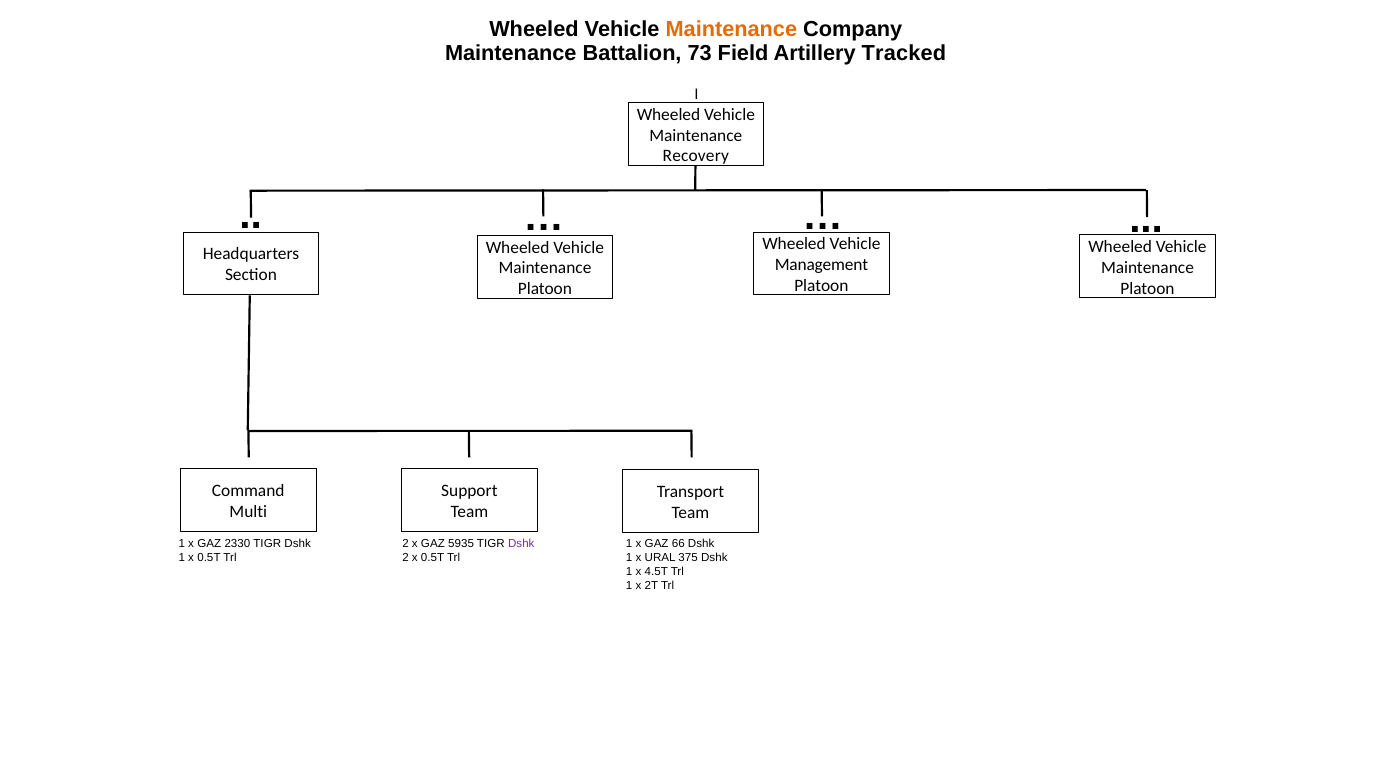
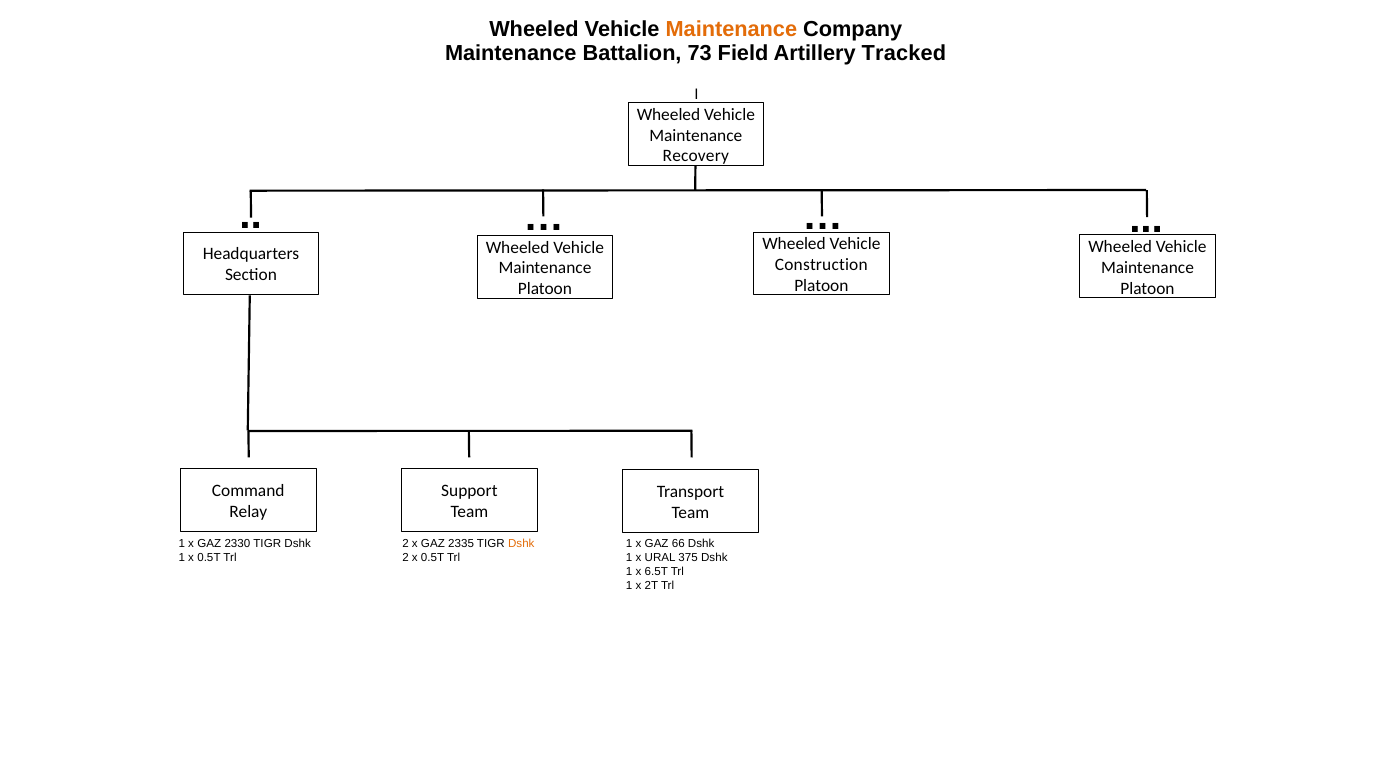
Management: Management -> Construction (821, 265)
Multi: Multi -> Relay (248, 512)
5935: 5935 -> 2335 (461, 544)
Dshk colour: purple -> orange (521, 544)
4.5T: 4.5T -> 6.5T (656, 572)
